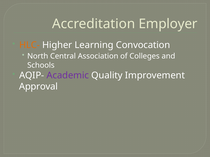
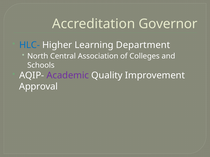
Employer: Employer -> Governor (168, 24)
HLC- colour: orange -> blue (30, 45)
Convocation: Convocation -> Department (143, 45)
